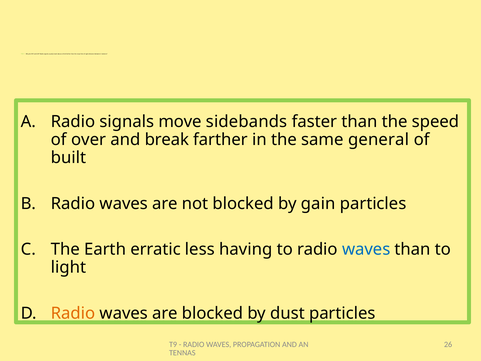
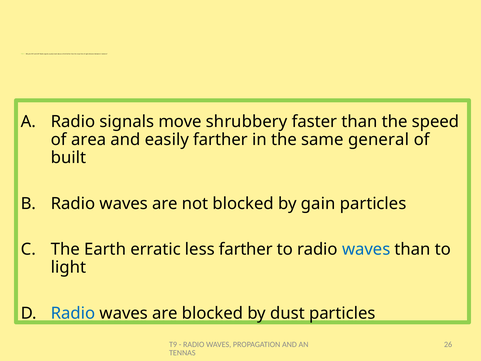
sidebands: sidebands -> shrubbery (247, 122)
over: over -> area (89, 140)
break: break -> easily (167, 140)
less having: having -> farther (246, 249)
Radio colour: orange -> blue (73, 313)
